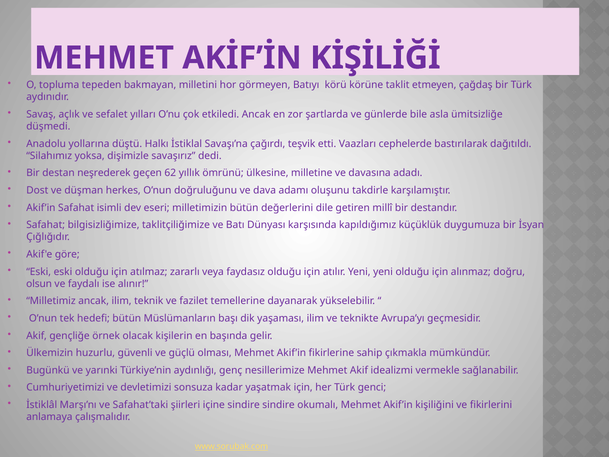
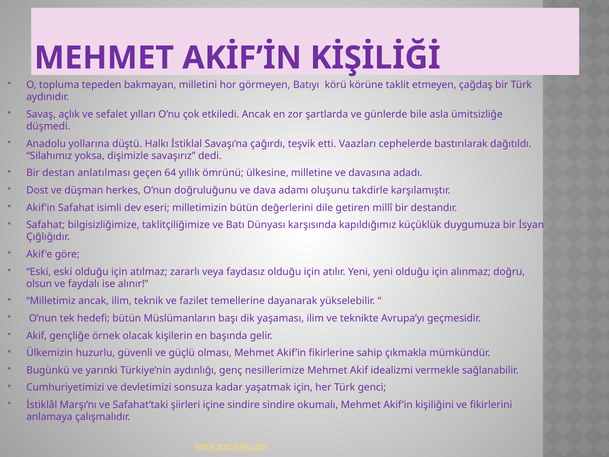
neşrederek: neşrederek -> anlatılması (104, 173)
62: 62 -> 64 (170, 173)
